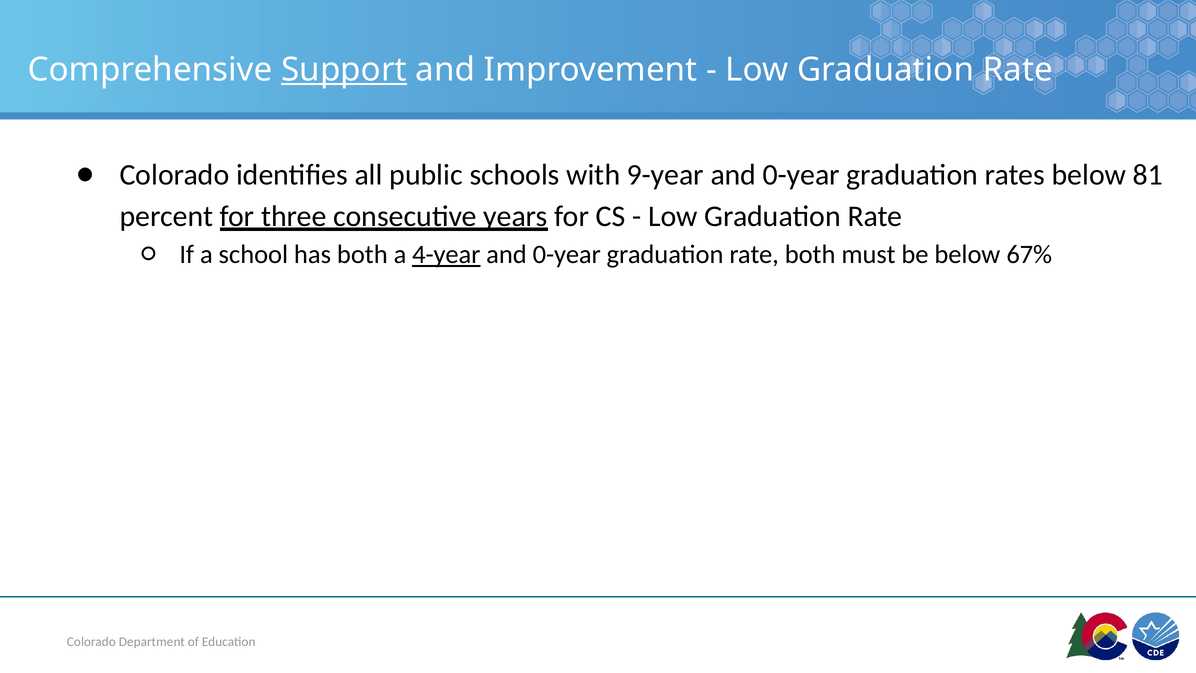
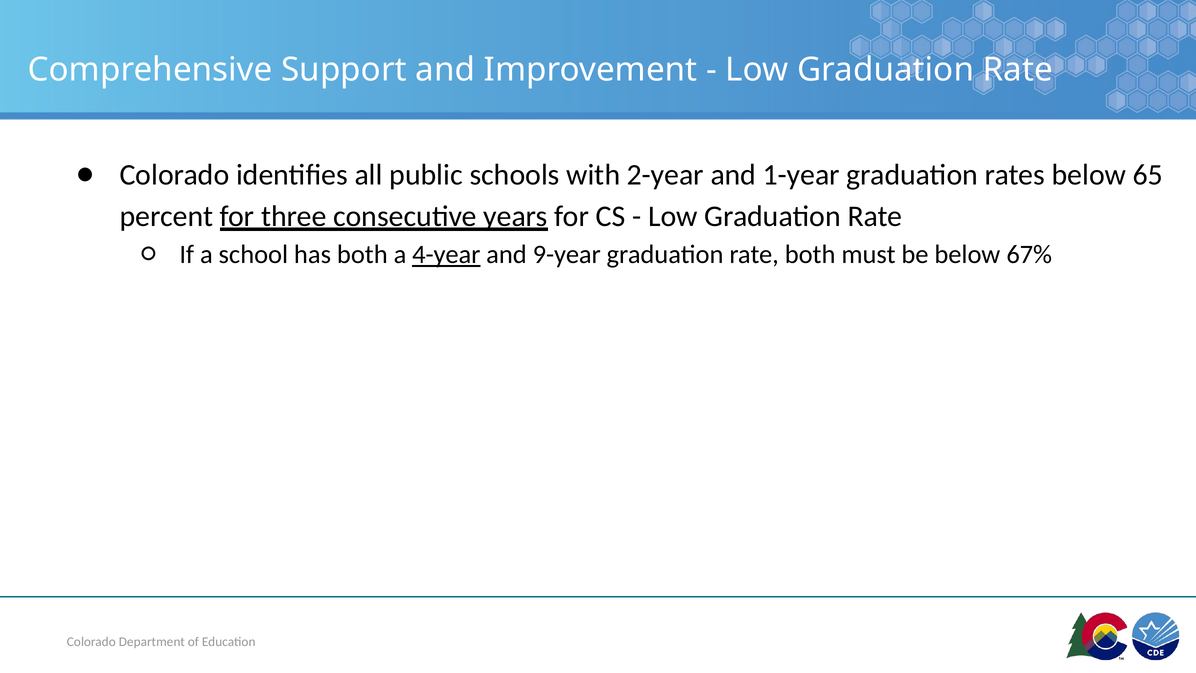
Support underline: present -> none (344, 70)
9-year: 9-year -> 2-year (665, 175)
0-year: 0-year -> 1-year (801, 175)
81: 81 -> 65 (1148, 175)
0-year: 0-year -> 9-year (567, 254)
